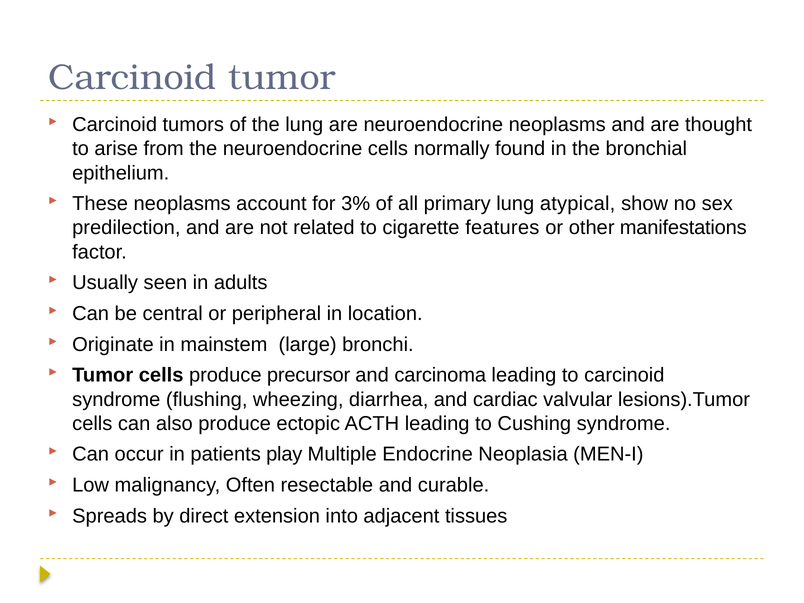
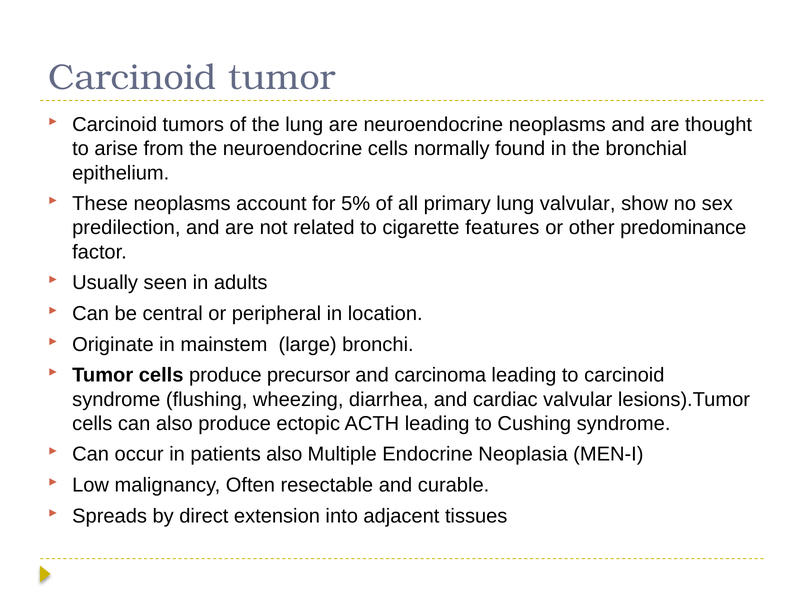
3%: 3% -> 5% (356, 204)
lung atypical: atypical -> valvular (578, 204)
manifestations: manifestations -> predominance (683, 228)
patients play: play -> also (284, 454)
